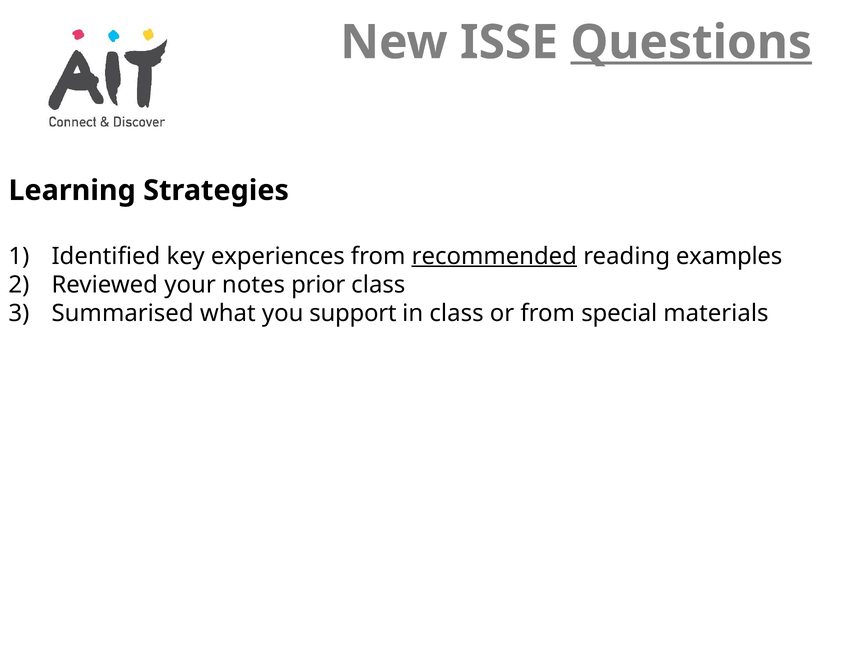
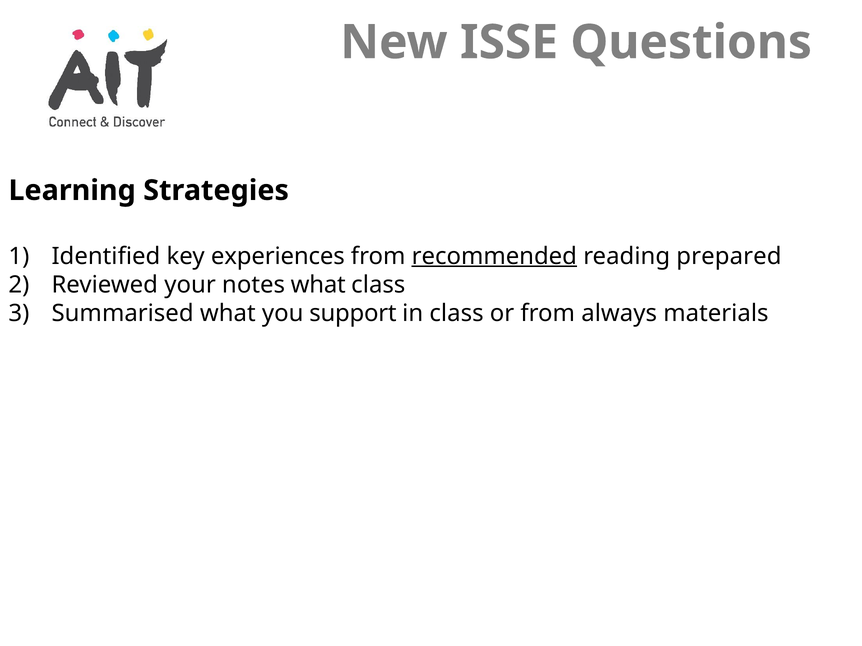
Questions underline: present -> none (691, 42)
examples: examples -> prepared (729, 256)
notes prior: prior -> what (318, 285)
special: special -> always (619, 314)
